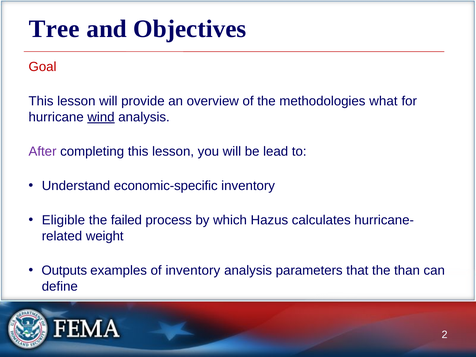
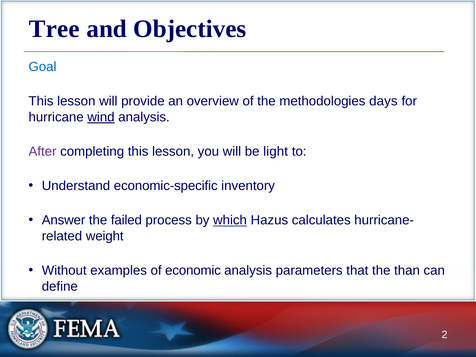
Goal colour: red -> blue (43, 67)
what: what -> days (383, 101)
lead: lead -> light (276, 152)
Eligible: Eligible -> Answer (64, 220)
which underline: none -> present (230, 220)
Outputs: Outputs -> Without (64, 271)
of inventory: inventory -> economic (193, 271)
